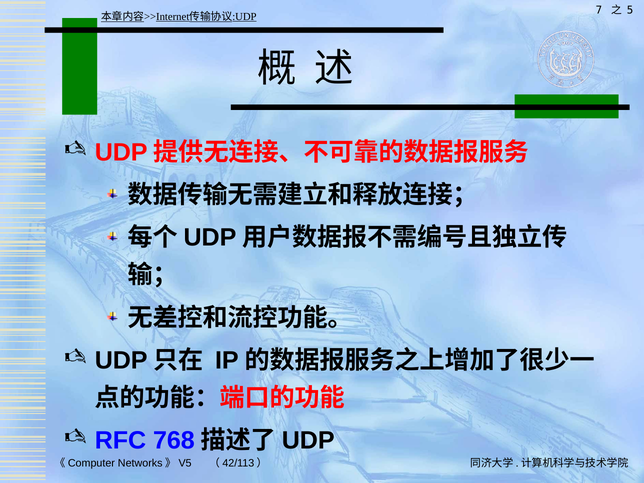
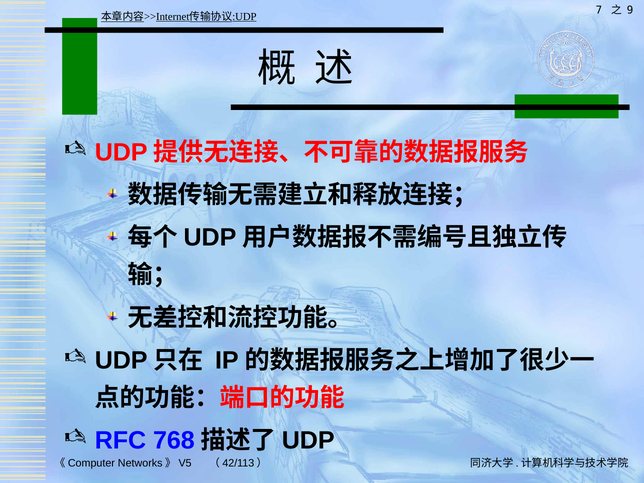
5: 5 -> 9 (630, 10)
